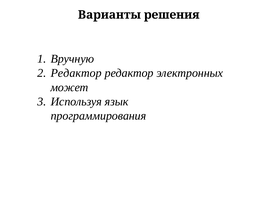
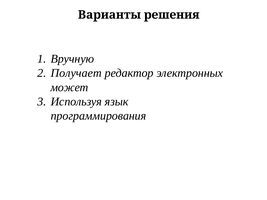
Редактор: Редактор -> Получает (76, 73)
